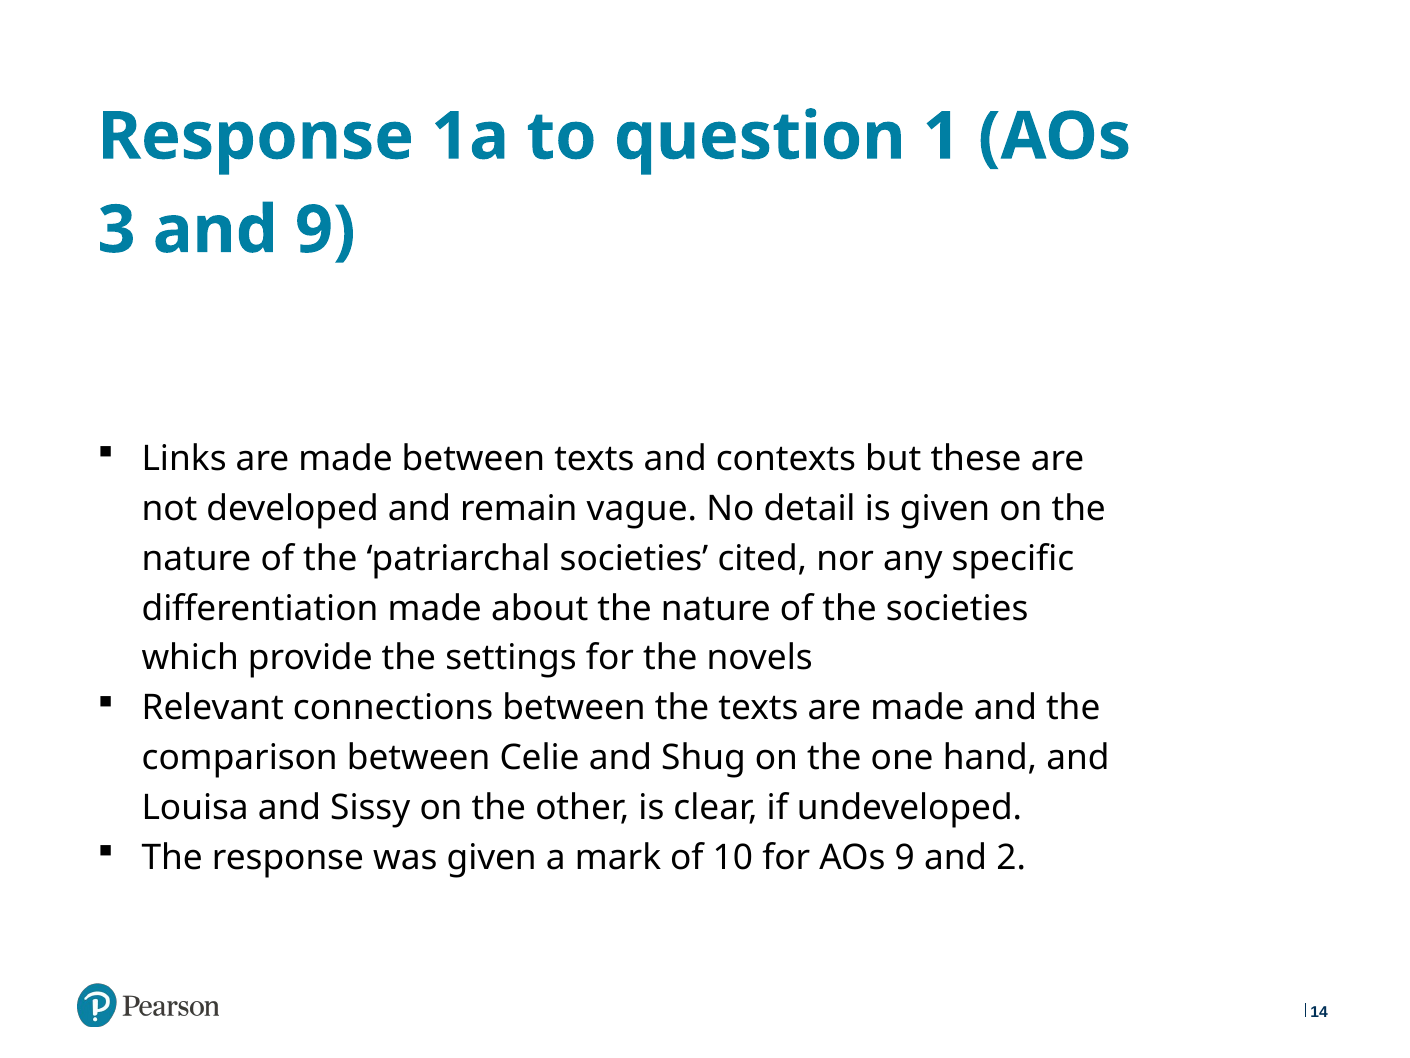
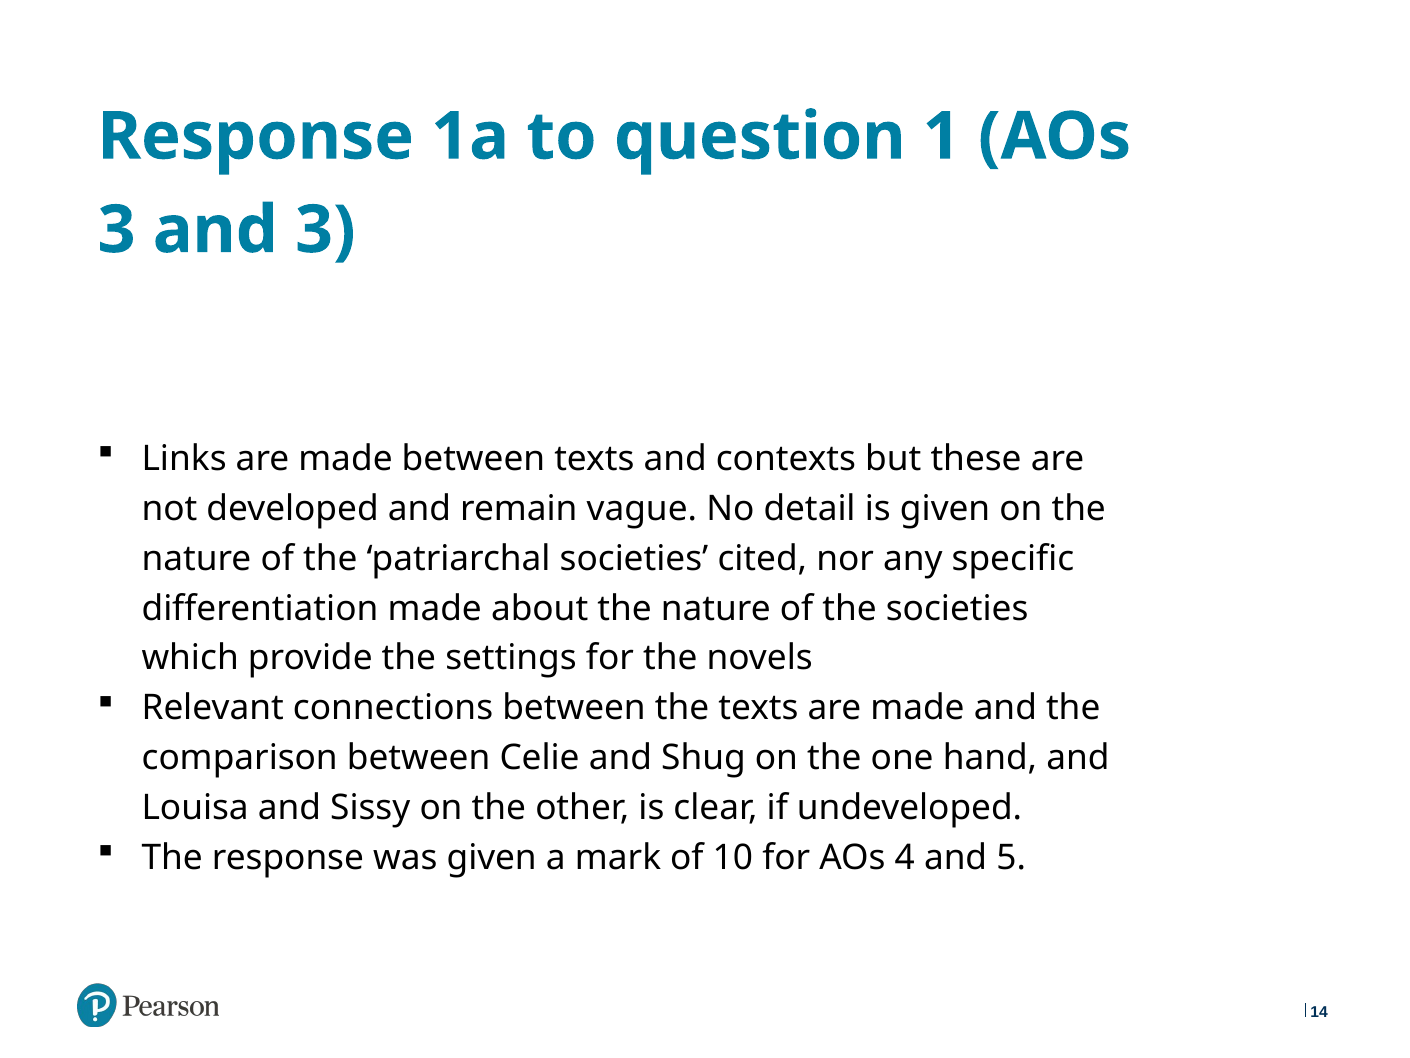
and 9: 9 -> 3 (325, 230)
AOs 9: 9 -> 4 (905, 858)
2: 2 -> 5 (1011, 858)
